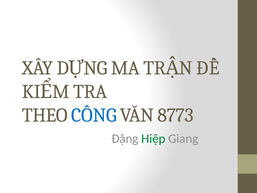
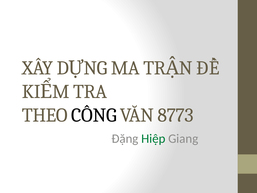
CÔNG colour: blue -> black (94, 115)
